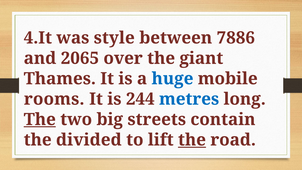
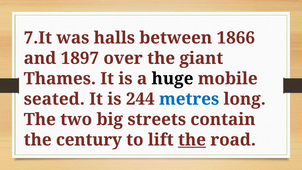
4.It: 4.It -> 7.It (38, 38)
style: style -> halls (114, 38)
7886: 7886 -> 1866 (236, 38)
2065: 2065 -> 1897 (80, 58)
huge colour: blue -> black (172, 79)
rooms: rooms -> seated (54, 99)
The underline: present -> none (40, 119)
divided: divided -> century (89, 140)
